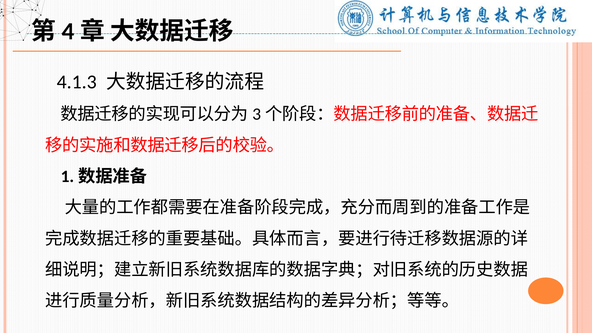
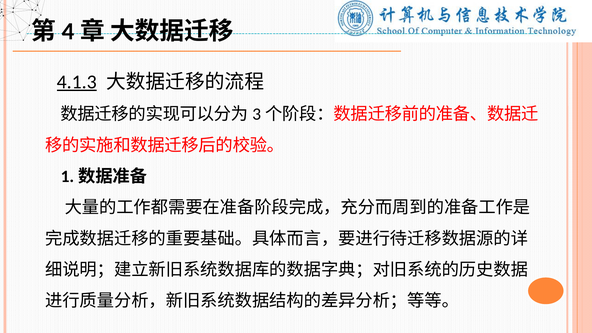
4.1.3 underline: none -> present (77, 82)
